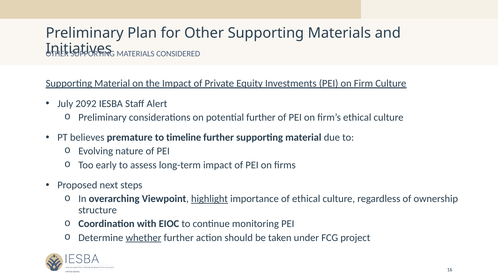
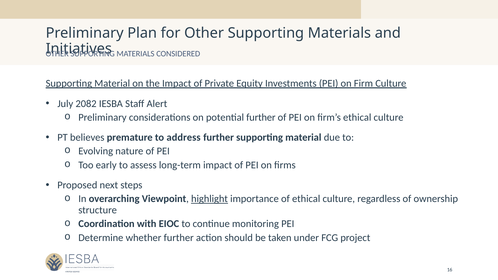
2092: 2092 -> 2082 (86, 104)
timeline: timeline -> address (184, 138)
whether underline: present -> none (144, 238)
